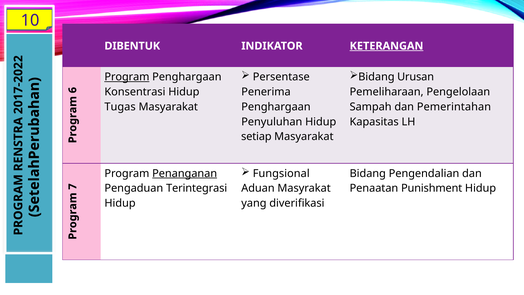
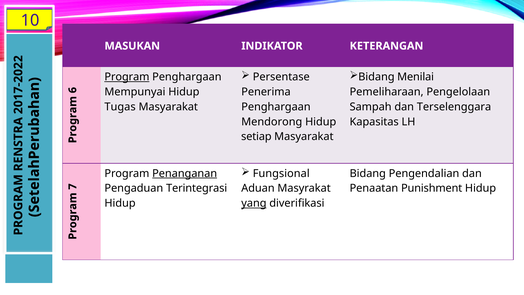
DIBENTUK: DIBENTUK -> MASUKAN (132, 46)
KETERANGAN underline: present -> none (387, 46)
Urusan: Urusan -> Menilai (416, 77)
Konsentrasi: Konsentrasi -> Mempunyai (135, 92)
Pemerintahan: Pemerintahan -> Terselenggara (454, 107)
Penyuluhan: Penyuluhan -> Mendorong (272, 122)
yang underline: none -> present (254, 203)
